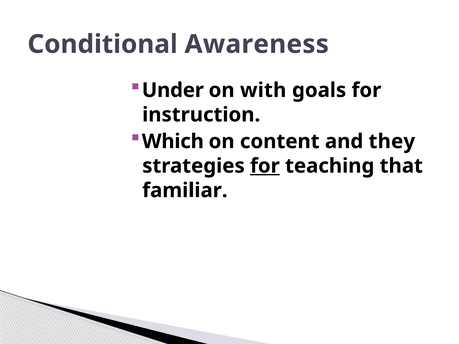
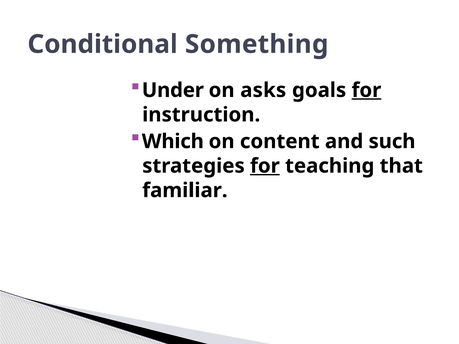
Awareness: Awareness -> Something (257, 44)
with: with -> asks (263, 90)
for underline: none -> present (366, 90)
they: they -> such (392, 142)
